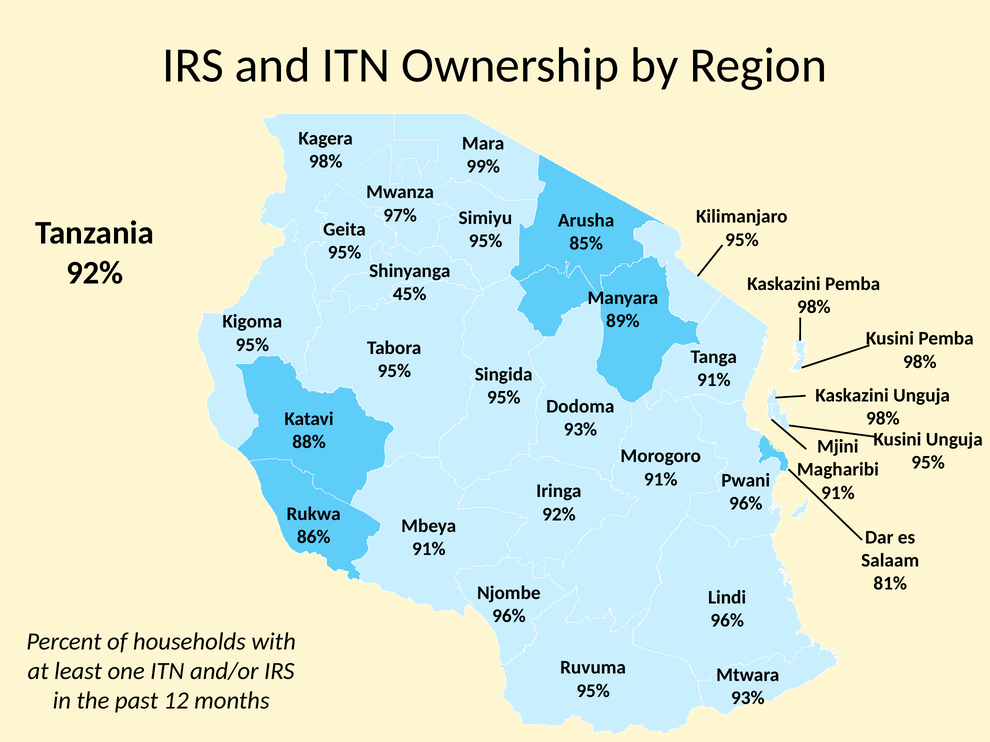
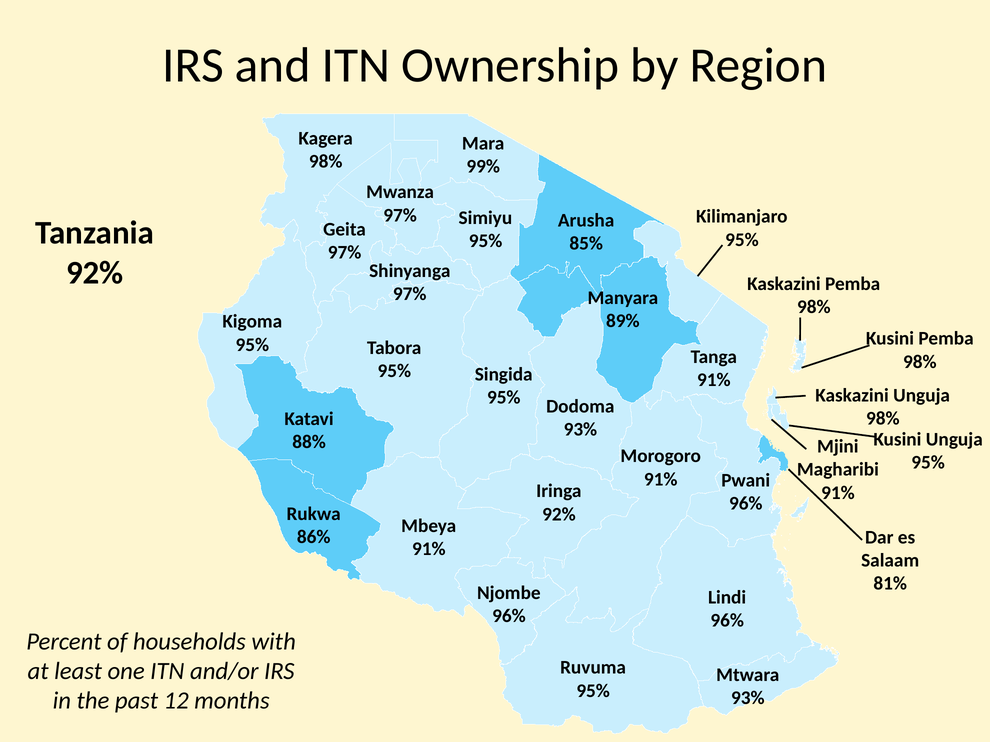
95%: 95% -> 97% (345, 253)
45%: 45% -> 97% (410, 294)
